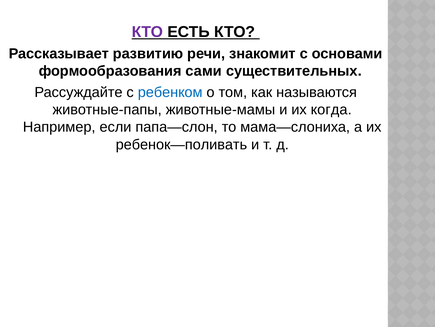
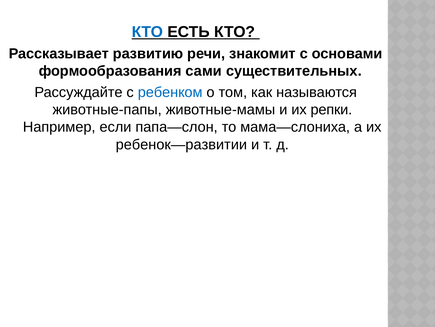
КТО colour: purple -> blue (147, 32)
когда: когда -> репки (331, 109)
ребенок—поливать: ребенок—поливать -> ребенок—развитии (181, 144)
